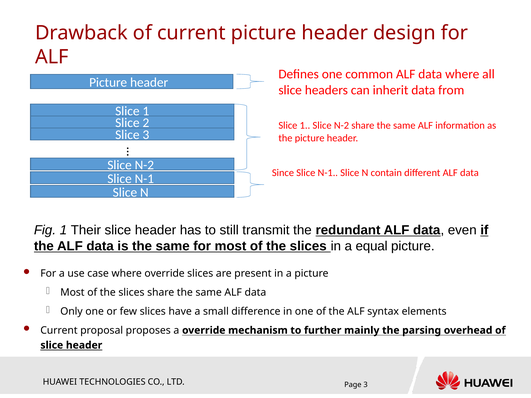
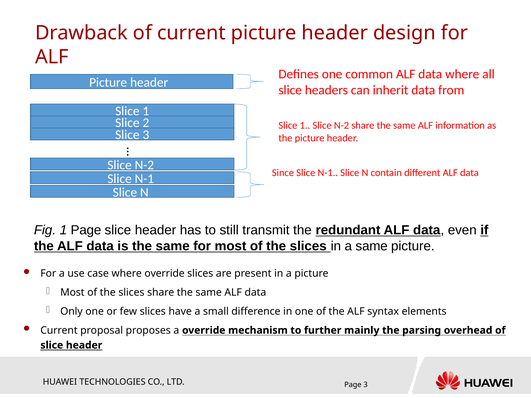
1 Their: Their -> Page (86, 230)
a equal: equal -> same (372, 246)
